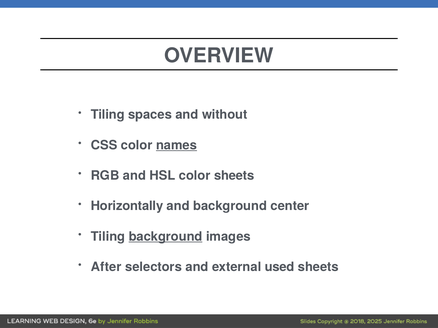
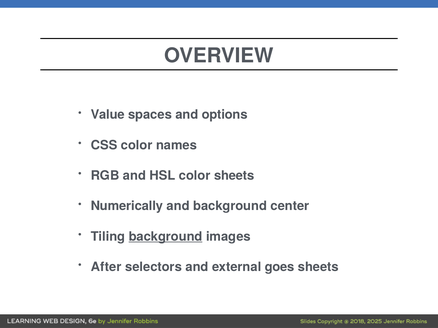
Tiling: Tiling -> Value (108, 115)
without: without -> options (225, 115)
names underline: present -> none (177, 145)
Horizontally: Horizontally -> Numerically (127, 206)
used: used -> goes (280, 267)
